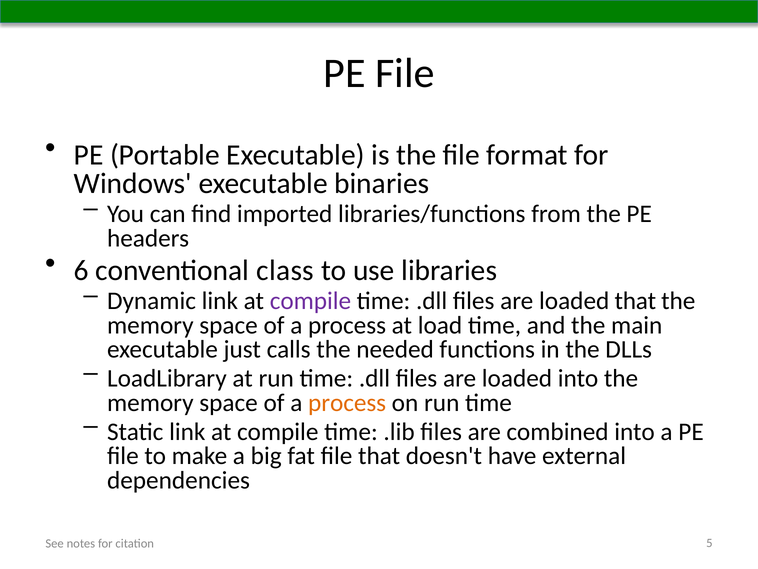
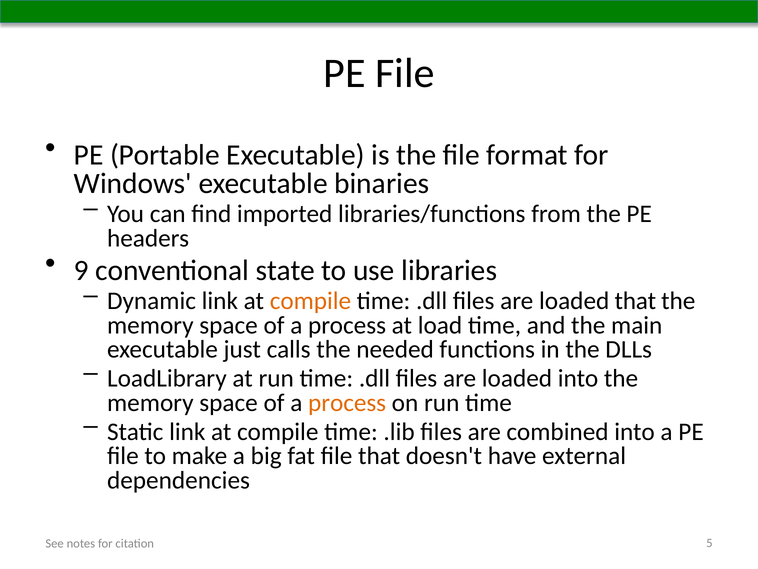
6: 6 -> 9 (81, 270)
class: class -> state (285, 270)
compile colour: purple -> orange (310, 301)
